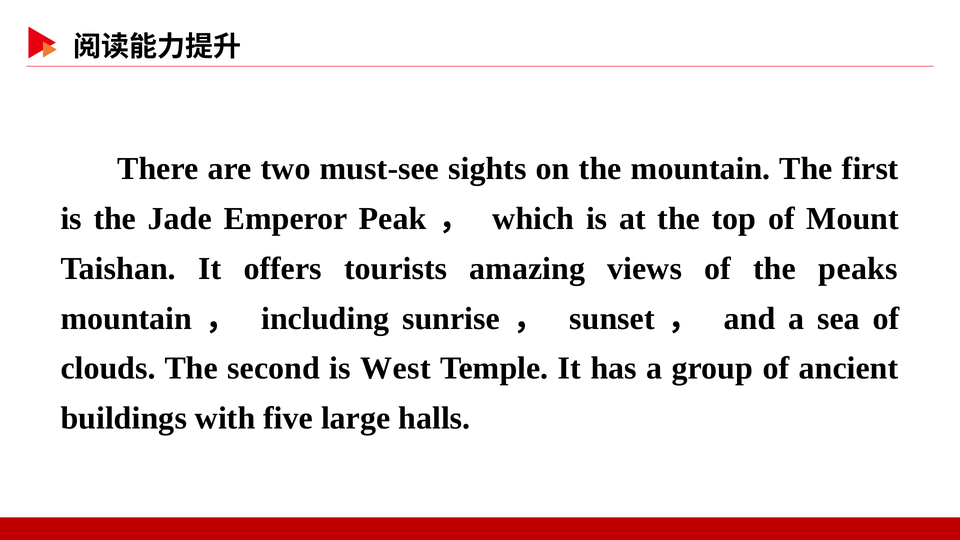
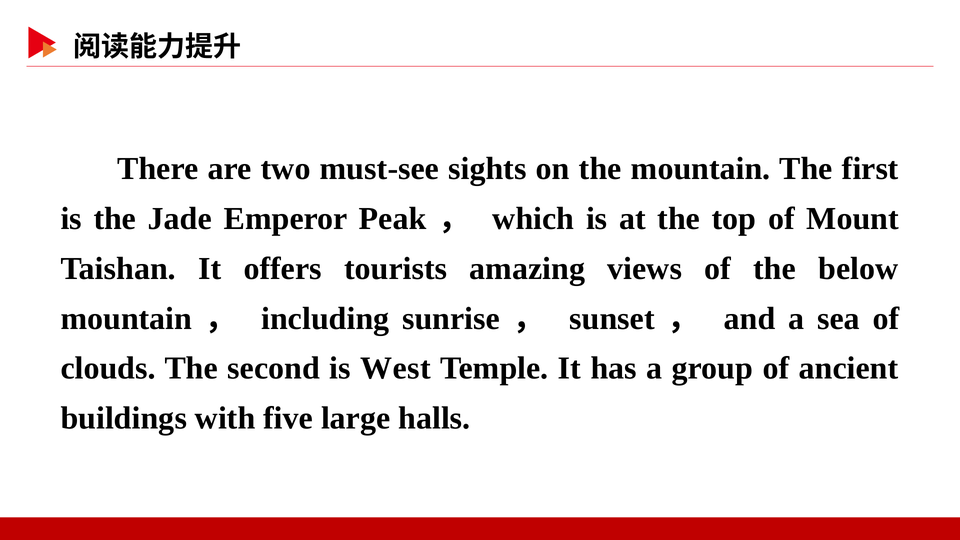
peaks: peaks -> below (858, 269)
